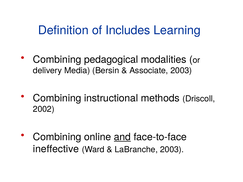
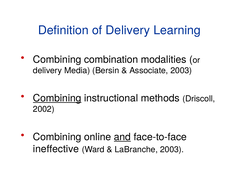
of Includes: Includes -> Delivery (128, 30)
pedagogical: pedagogical -> combination (111, 60)
Combining underline: none -> present (57, 98)
